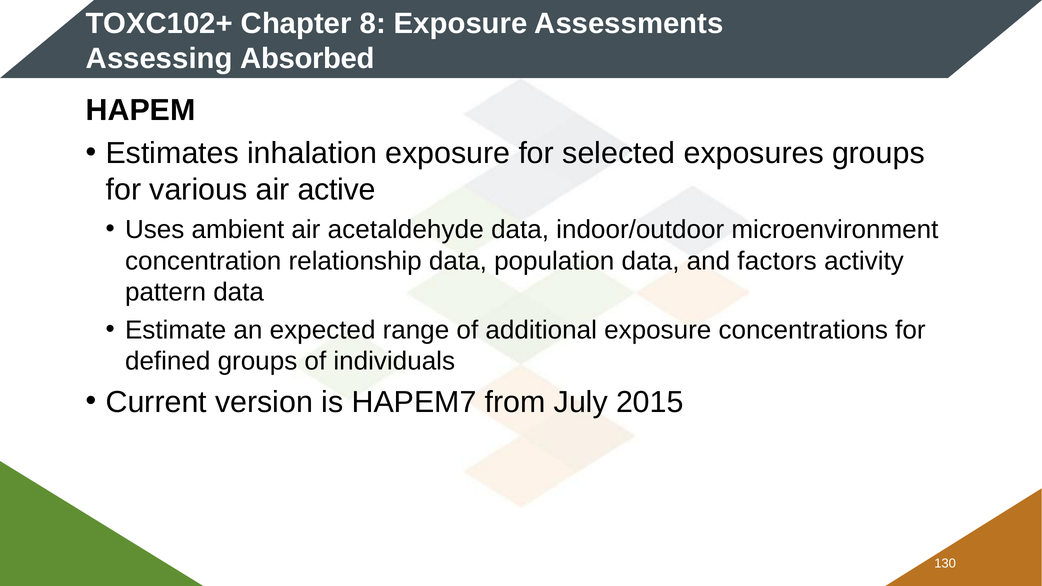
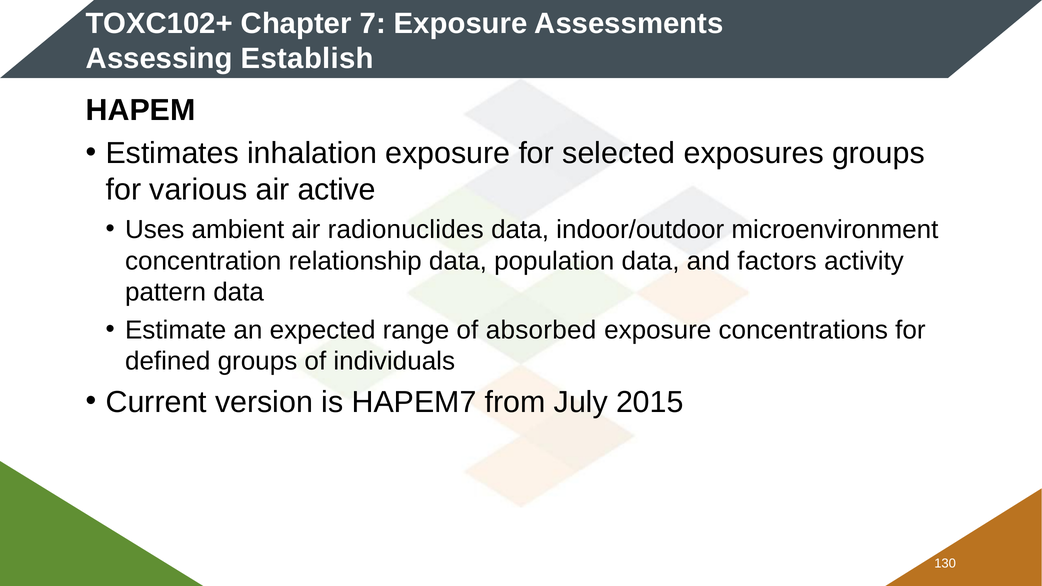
8: 8 -> 7 (373, 24)
Absorbed: Absorbed -> Establish (307, 59)
acetaldehyde: acetaldehyde -> radionuclides (406, 230)
additional: additional -> absorbed (541, 330)
